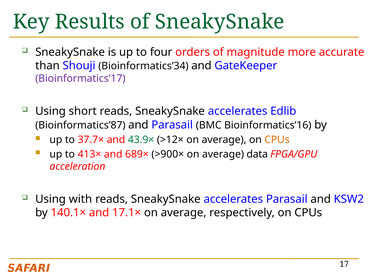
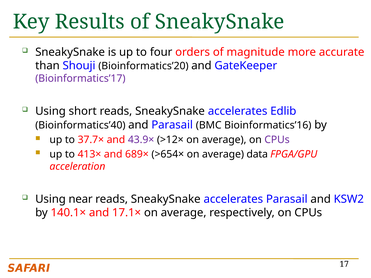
Bioinformatics’34: Bioinformatics’34 -> Bioinformatics’20 (143, 66)
Bioinformatics’87: Bioinformatics’87 -> Bioinformatics’40 (80, 125)
43.9× colour: green -> purple (141, 140)
CPUs colour: orange -> purple (277, 140)
>900×: >900× -> >654× (168, 154)
with: with -> near (81, 199)
